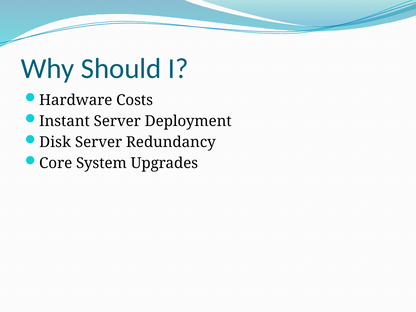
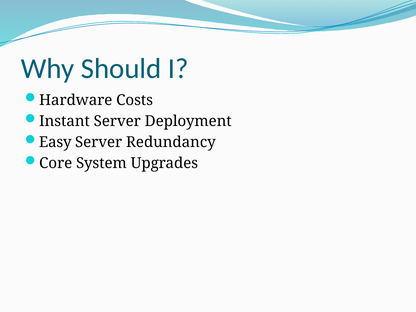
Disk: Disk -> Easy (55, 142)
